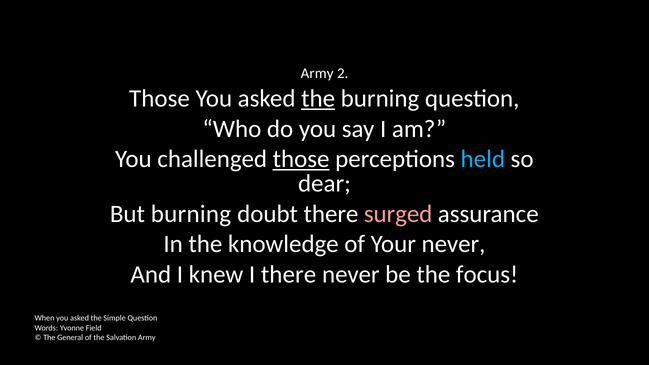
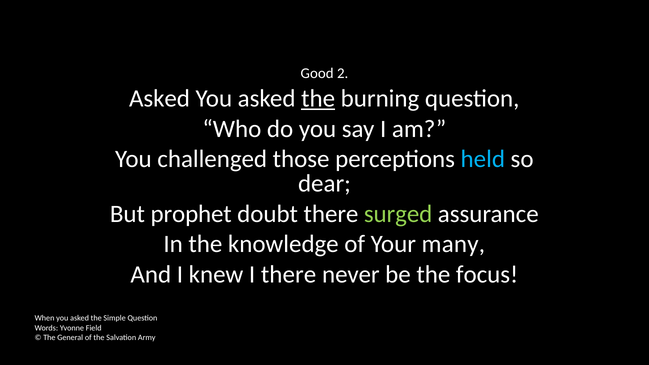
Army: Army -> Good (317, 73)
Those: Those -> Asked (160, 98)
those underline: present -> none (301, 159)
But burning: burning -> prophet (191, 214)
surged colour: pink -> light green (398, 214)
Your never: never -> many (453, 244)
